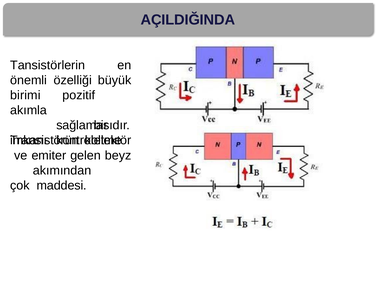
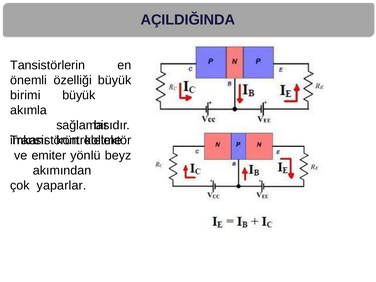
pozitif: pozitif -> büyük (79, 95)
gelen: gelen -> yönlü (85, 155)
maddesi: maddesi -> yaparlar (62, 185)
